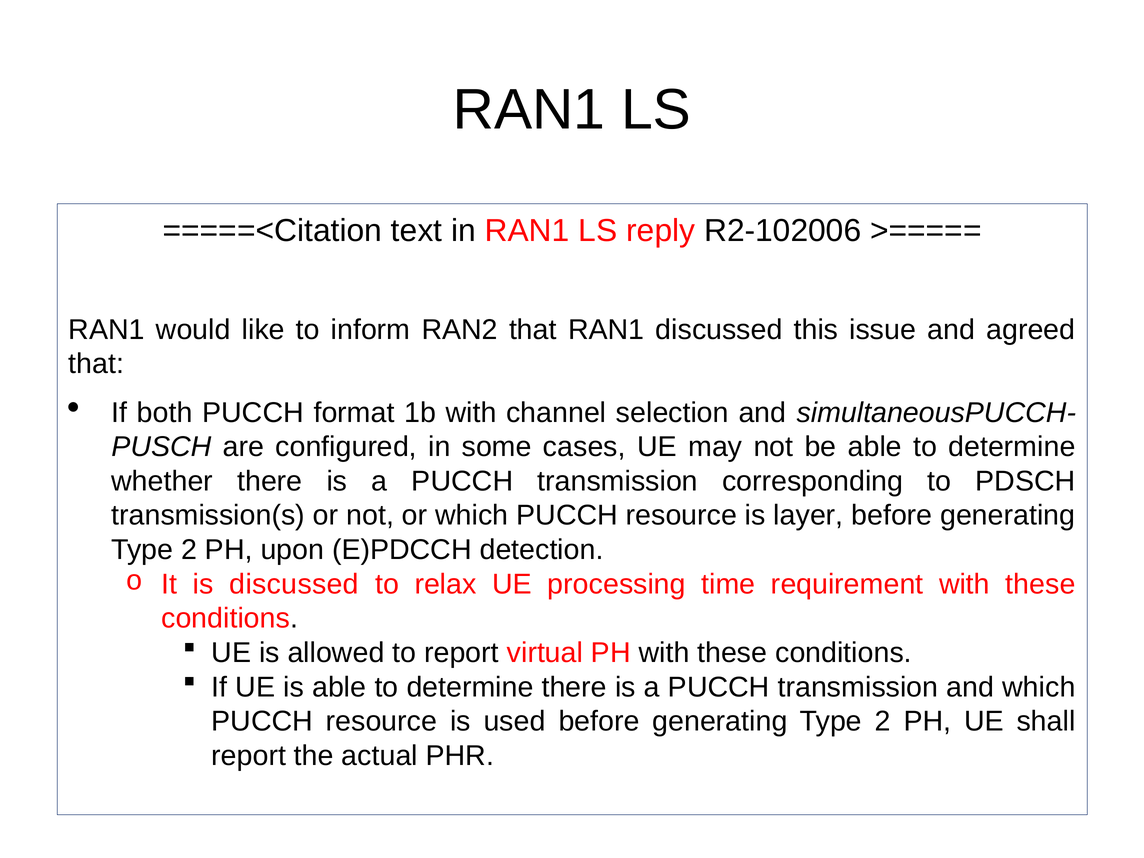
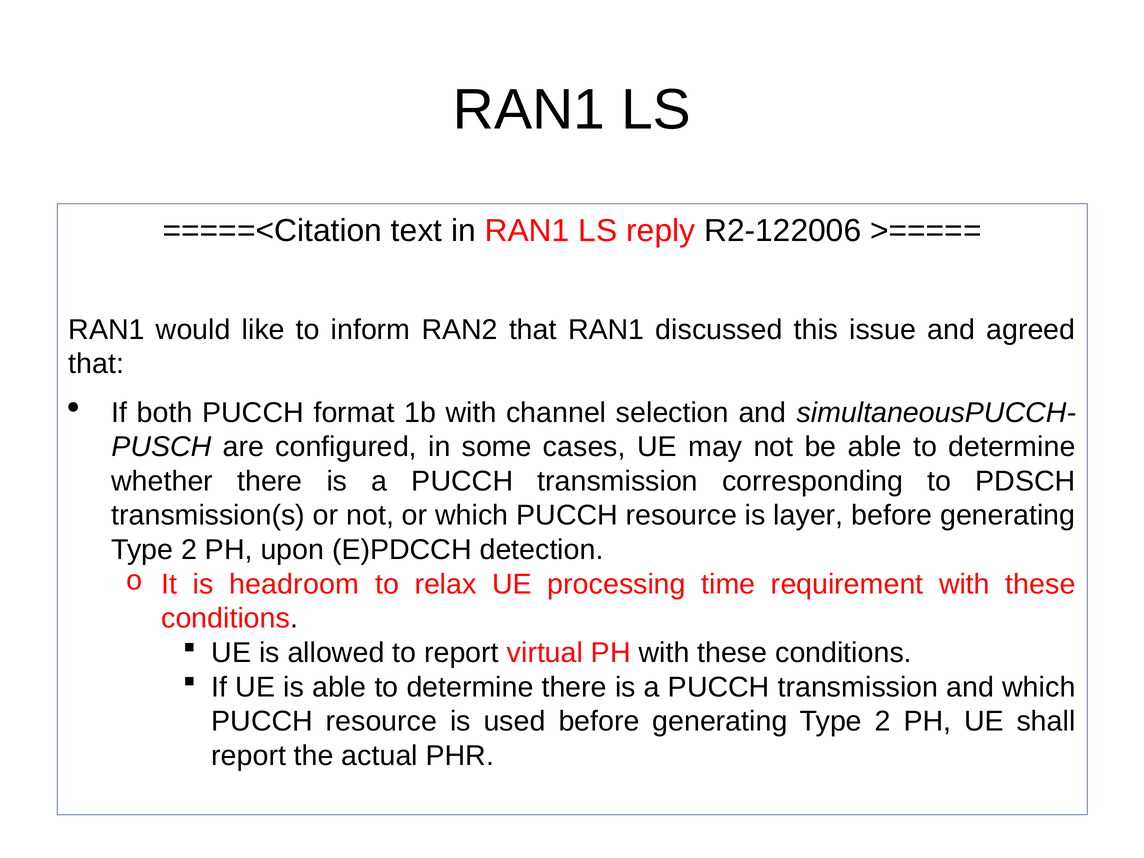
R2-102006: R2-102006 -> R2-122006 (783, 231)
is discussed: discussed -> headroom (294, 584)
